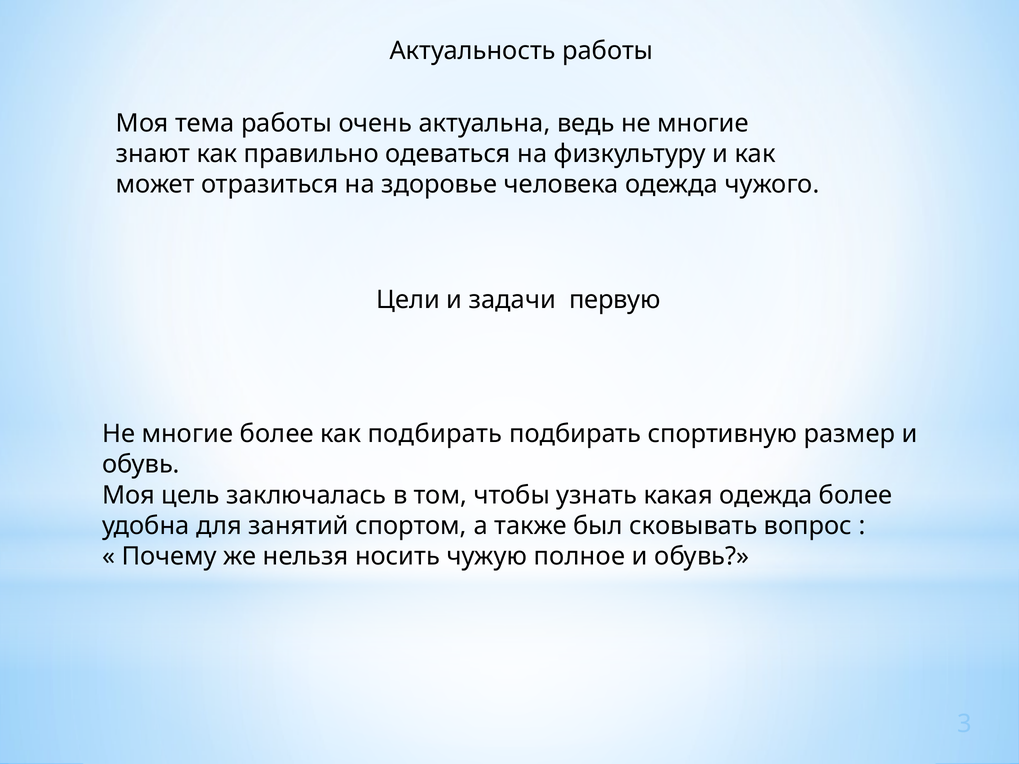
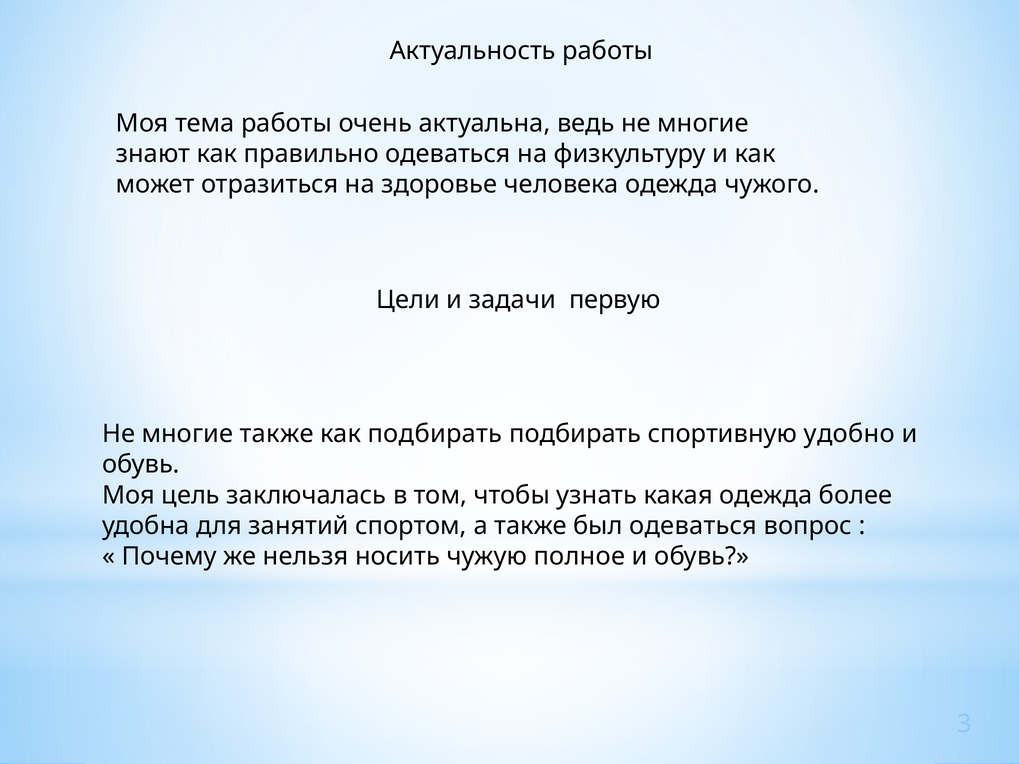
многие более: более -> также (277, 434)
размер: размер -> удобно (849, 434)
был сковывать: сковывать -> одеваться (693, 526)
